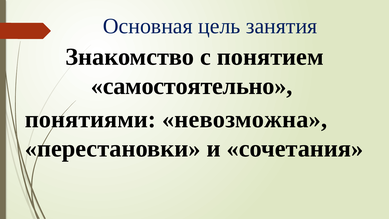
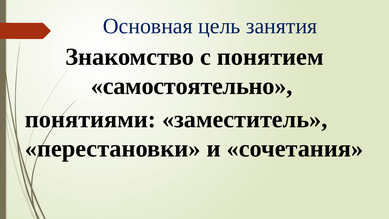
невозможна: невозможна -> заместитель (245, 119)
